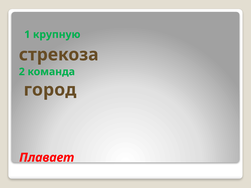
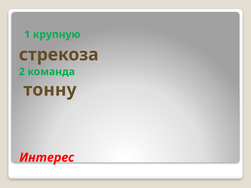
город: город -> тонну (50, 90)
Плавает: Плавает -> Интерес (47, 158)
